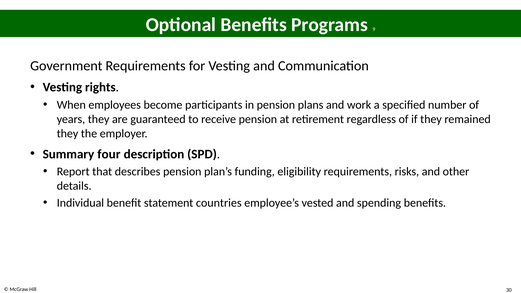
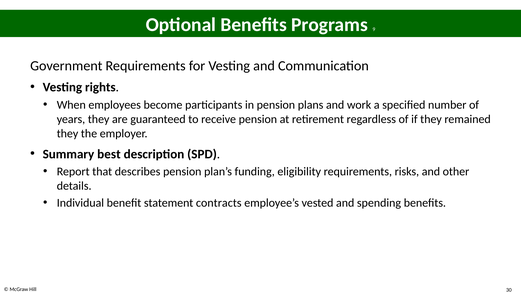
four: four -> best (109, 154)
countries: countries -> contracts (219, 203)
